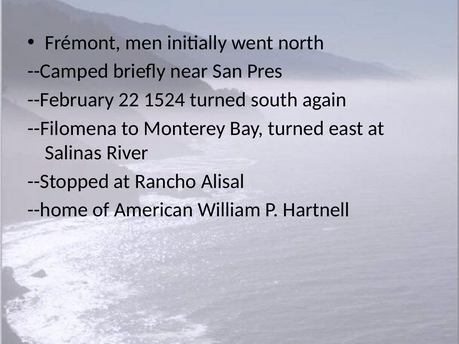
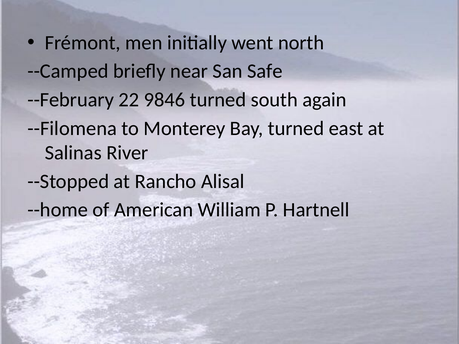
Pres: Pres -> Safe (265, 71)
1524: 1524 -> 9846 (165, 100)
